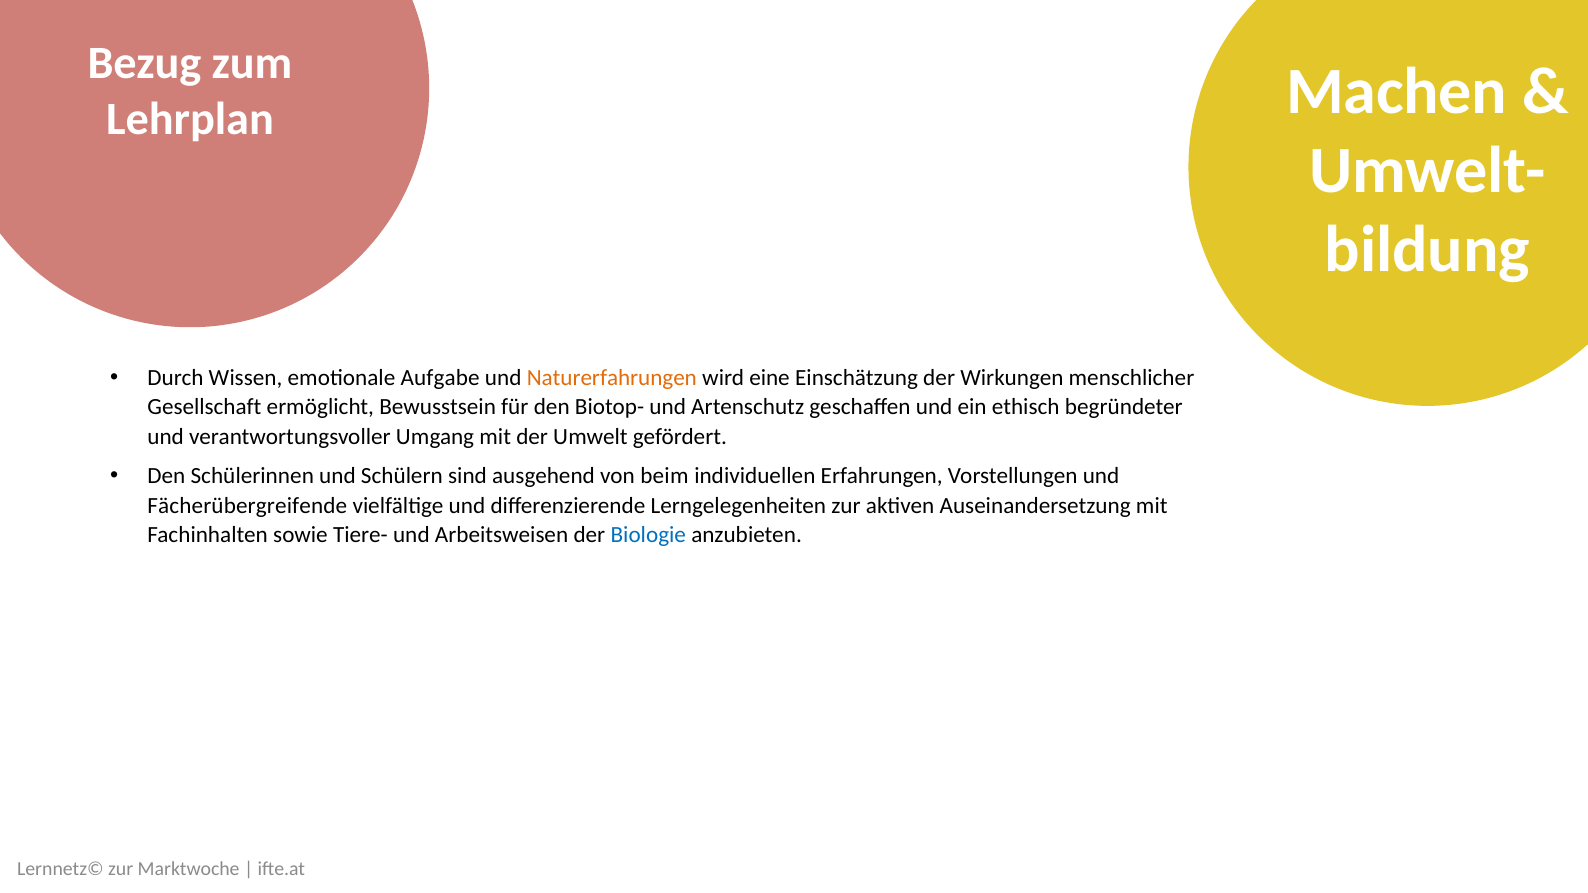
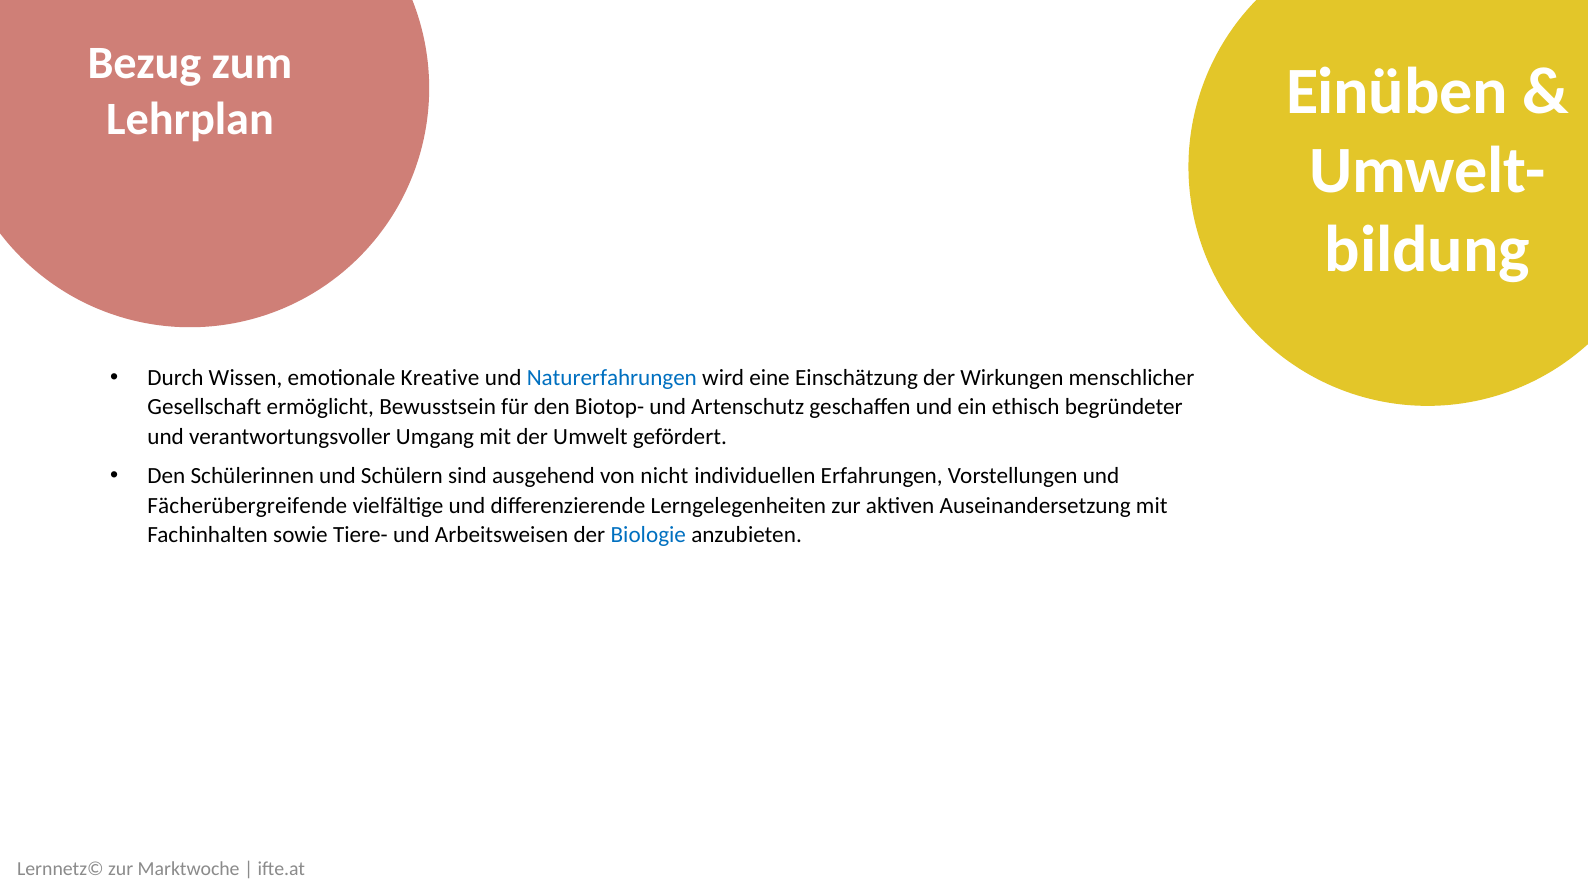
Machen: Machen -> Einüben (1397, 91)
Aufgabe: Aufgabe -> Kreative (440, 378)
Naturerfahrungen colour: orange -> blue (612, 378)
beim: beim -> nicht (664, 476)
